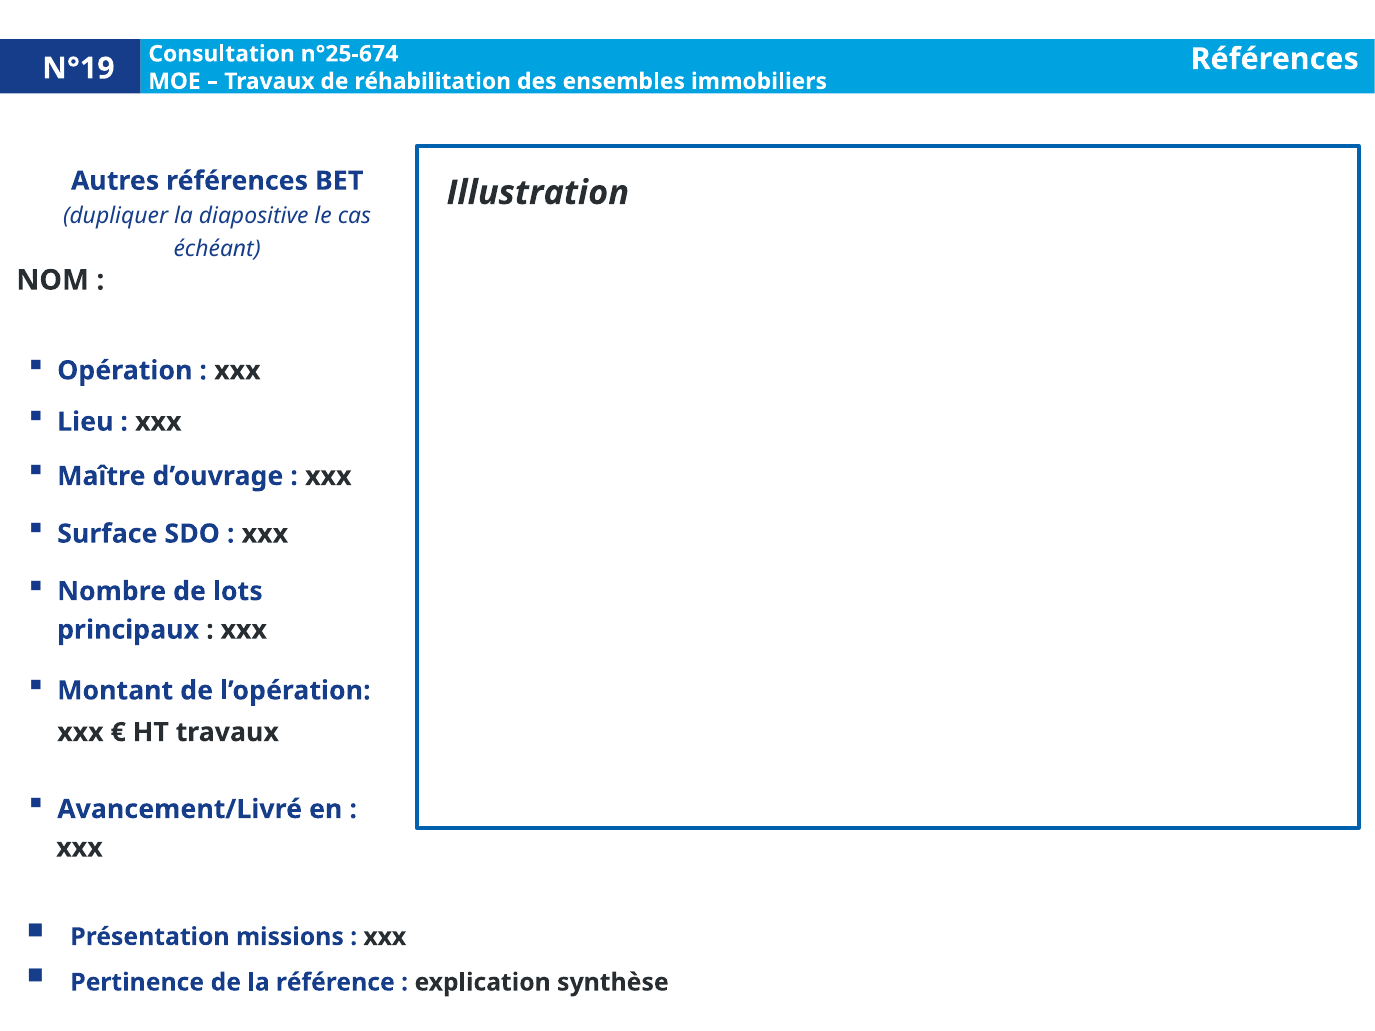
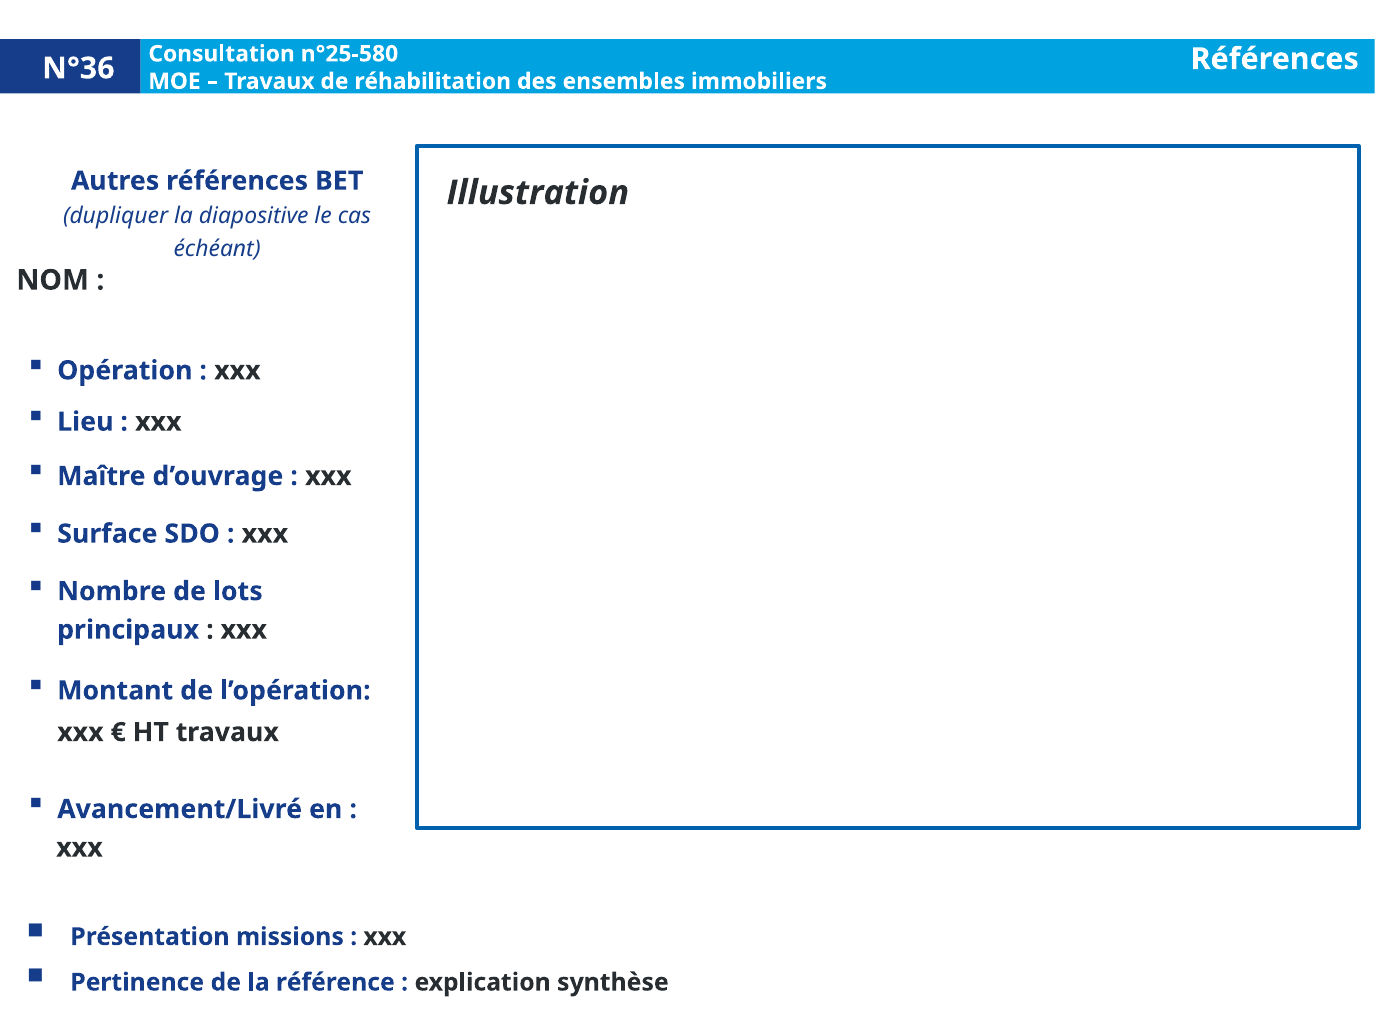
n°25-674: n°25-674 -> n°25-580 (349, 54)
N°19: N°19 -> N°36 (78, 68)
